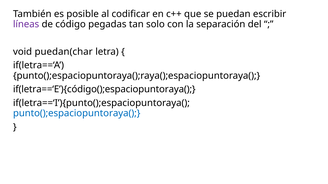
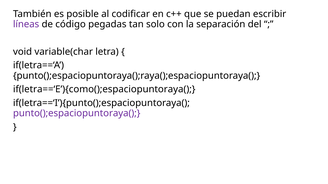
puedan(char: puedan(char -> variable(char (64, 52)
if(letra==‘E’){código();espaciopuntoraya(: if(letra==‘E’){código();espaciopuntoraya( -> if(letra==‘E’){como();espaciopuntoraya( (104, 90)
punto();espaciopuntoraya( colour: blue -> purple (77, 114)
